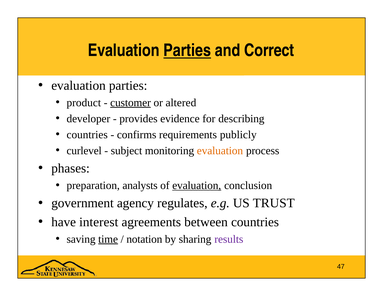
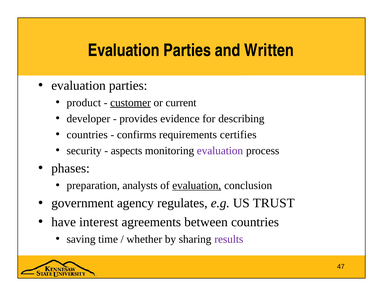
Parties underline: present -> none (187, 50)
Correct: Correct -> Written (269, 50)
altered: altered -> current (181, 103)
publicly: publicly -> certifies (238, 135)
curlevel: curlevel -> security (84, 151)
subject: subject -> aspects (127, 151)
evaluation colour: orange -> purple (220, 151)
time underline: present -> none (108, 239)
notation: notation -> whether (144, 239)
